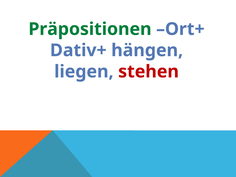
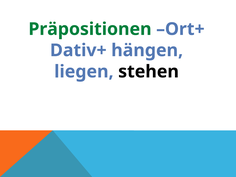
stehen colour: red -> black (149, 72)
